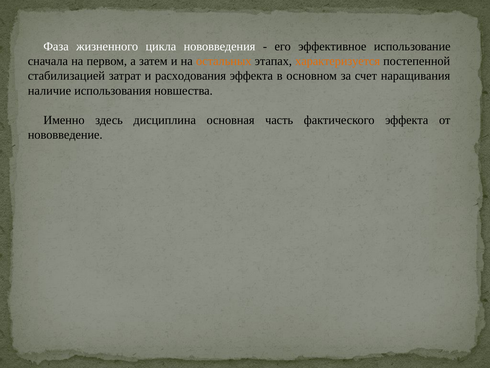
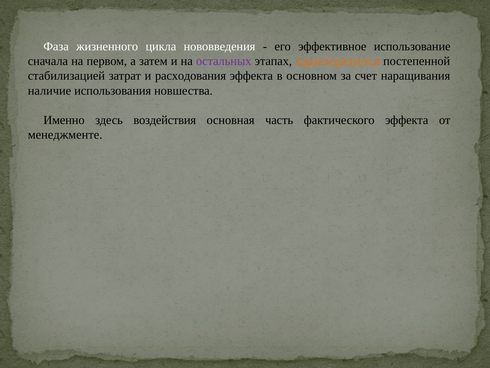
остальных colour: orange -> purple (224, 61)
дисциплина: дисциплина -> воздействия (165, 120)
нововведение: нововведение -> менеджменте (65, 135)
